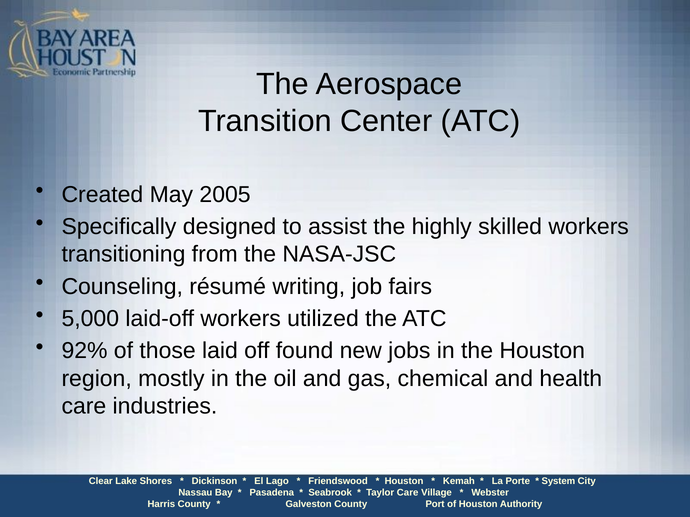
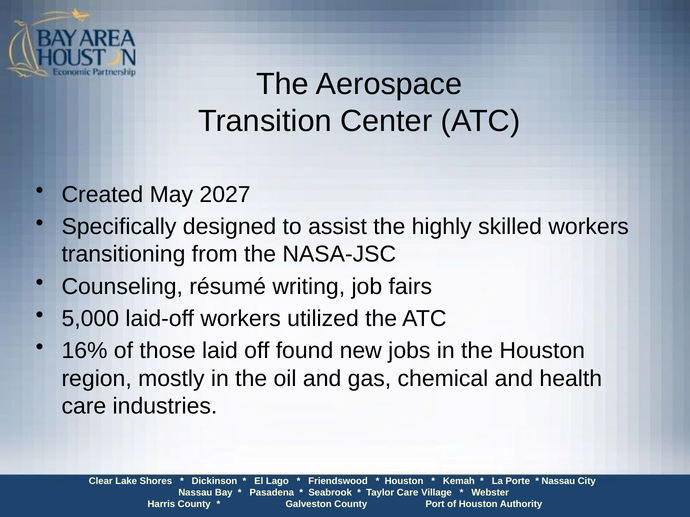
2005: 2005 -> 2027 (225, 195)
92%: 92% -> 16% (85, 351)
System: System -> Nassau (558, 481)
